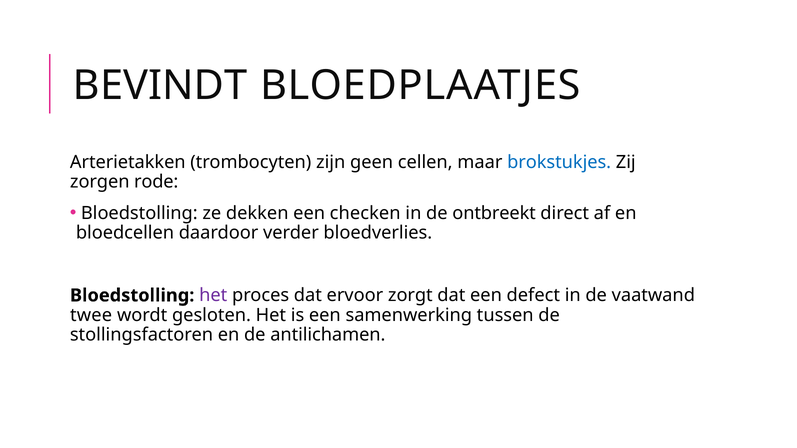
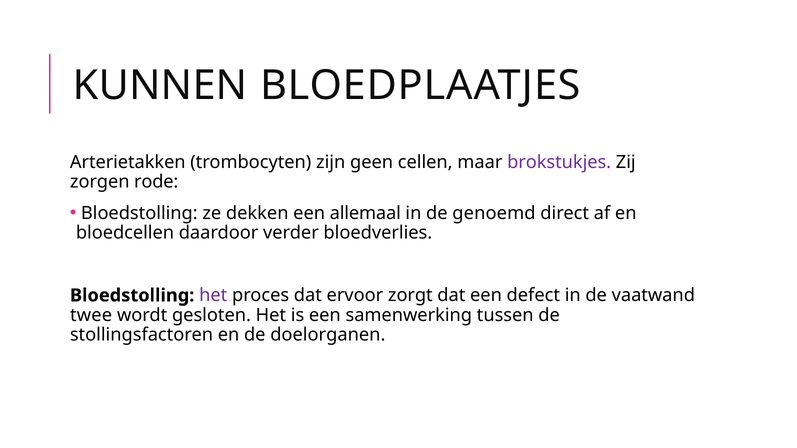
BEVINDT: BEVINDT -> KUNNEN (160, 86)
brokstukjes colour: blue -> purple (559, 162)
checken: checken -> allemaal (365, 213)
ontbreekt: ontbreekt -> genoemd (494, 213)
antilichamen: antilichamen -> doelorganen (328, 335)
